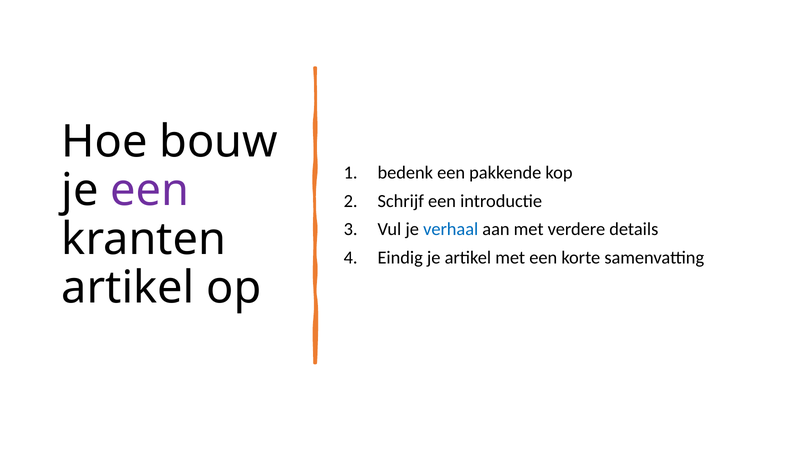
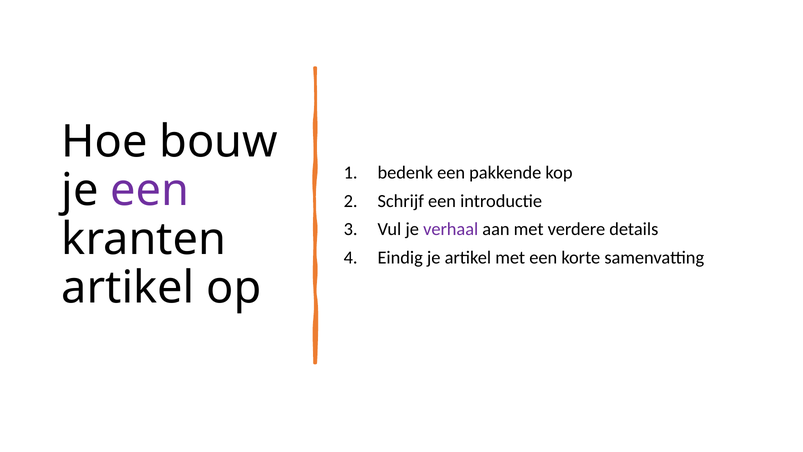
verhaal colour: blue -> purple (451, 229)
